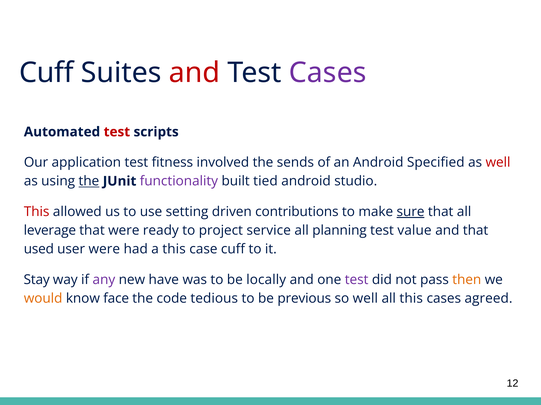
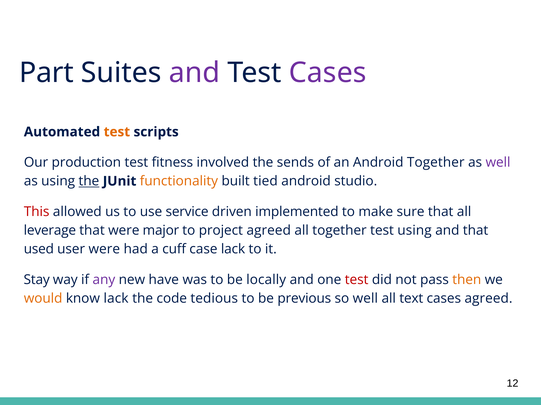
Cuff: Cuff -> Part (46, 73)
and colour: red -> purple (194, 73)
test colour: red -> orange (117, 132)
application: application -> production (86, 163)
Android Specified: Specified -> Together (436, 163)
well colour: red -> purple (498, 163)
functionality colour: purple -> orange (179, 181)
setting: setting -> service (187, 212)
contributions: contributions -> implemented (297, 212)
sure underline: present -> none (411, 212)
ready: ready -> major (161, 231)
project service: service -> agreed (269, 231)
all planning: planning -> together (339, 231)
test value: value -> using (415, 231)
a this: this -> cuff (174, 249)
case cuff: cuff -> lack (233, 249)
test colour: purple -> red (357, 280)
know face: face -> lack (116, 299)
all this: this -> text (411, 299)
